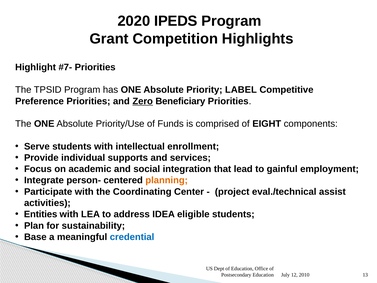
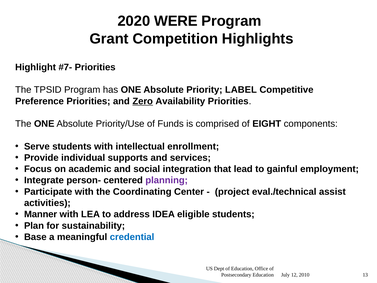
IPEDS: IPEDS -> WERE (176, 21)
Beneficiary: Beneficiary -> Availability (180, 101)
planning colour: orange -> purple (167, 180)
Entities: Entities -> Manner (41, 214)
